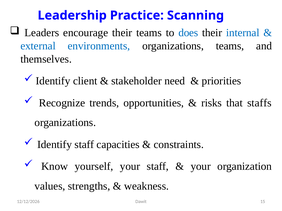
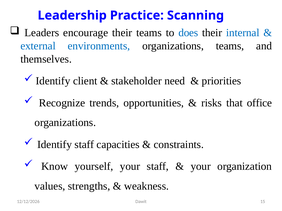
staffs: staffs -> office (259, 103)
